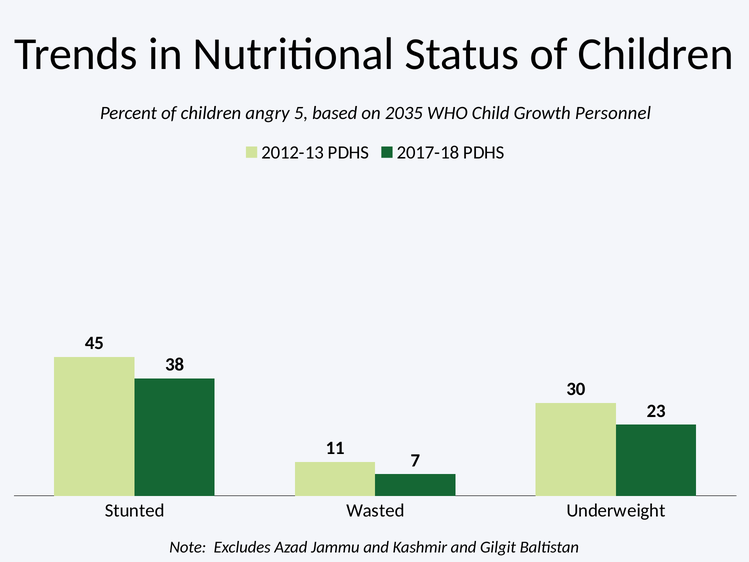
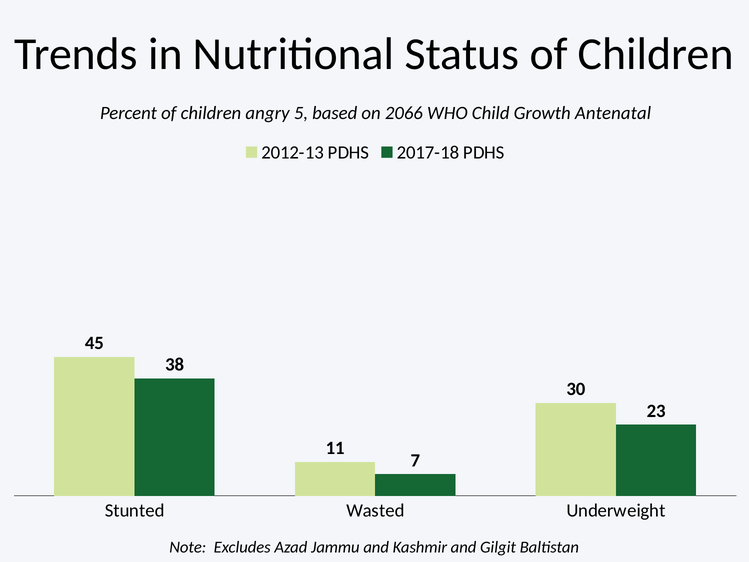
2035: 2035 -> 2066 (404, 113)
Personnel: Personnel -> Antenatal (613, 113)
